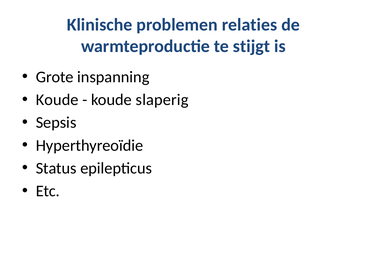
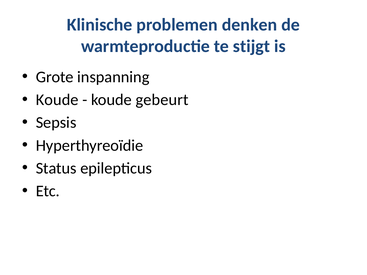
relaties: relaties -> denken (250, 25)
slaperig: slaperig -> gebeurt (162, 100)
